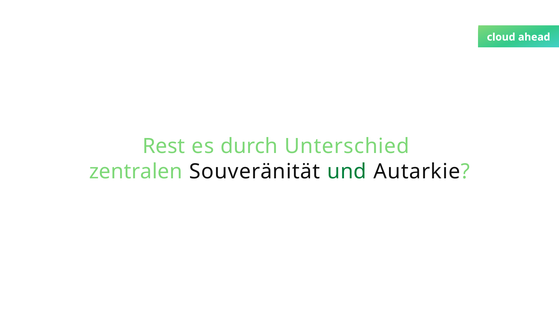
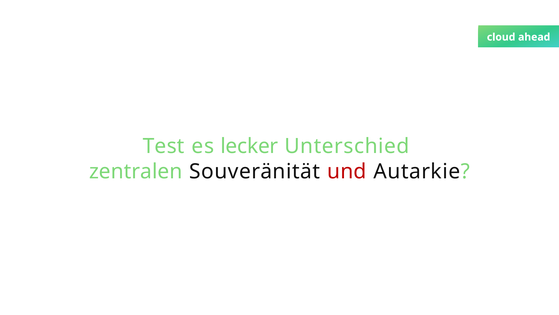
Rest: Rest -> Test (164, 146)
durch: durch -> lecker (249, 146)
und colour: green -> red (347, 171)
